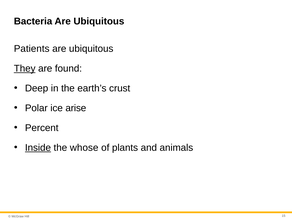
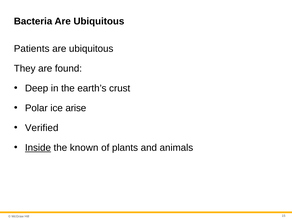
They underline: present -> none (25, 69)
Percent: Percent -> Verified (42, 128)
whose: whose -> known (84, 148)
